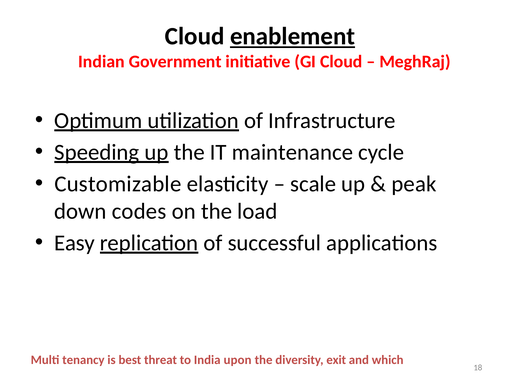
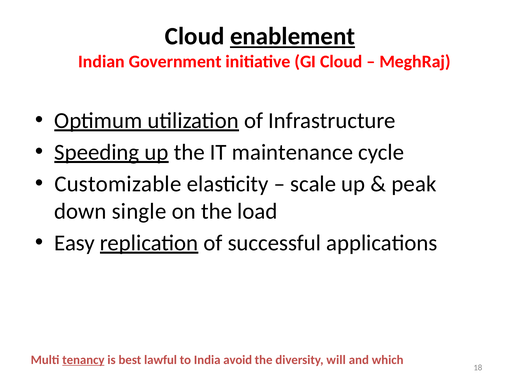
codes: codes -> single (139, 211)
tenancy underline: none -> present (83, 360)
threat: threat -> lawful (161, 360)
upon: upon -> avoid (238, 360)
exit: exit -> will (336, 360)
